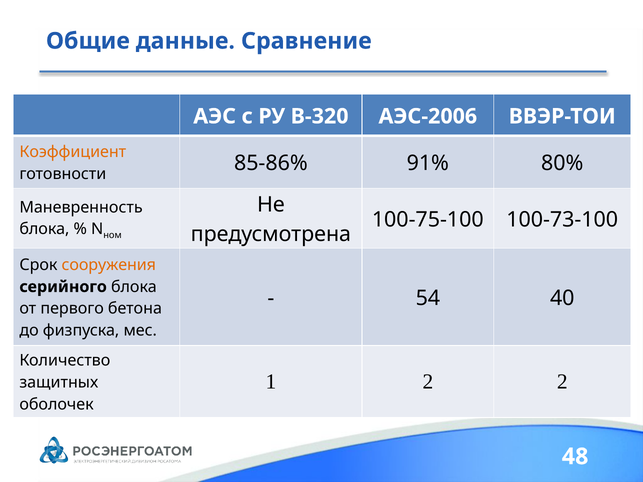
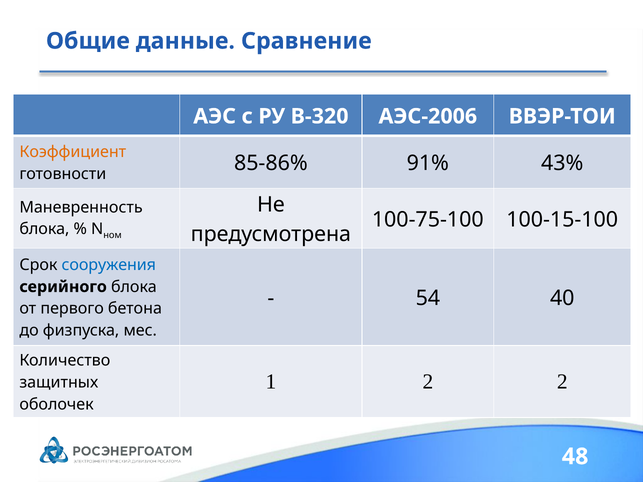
80%: 80% -> 43% (562, 163)
100-73-100: 100-73-100 -> 100-15-100 (562, 220)
сооружения colour: orange -> blue (109, 265)
